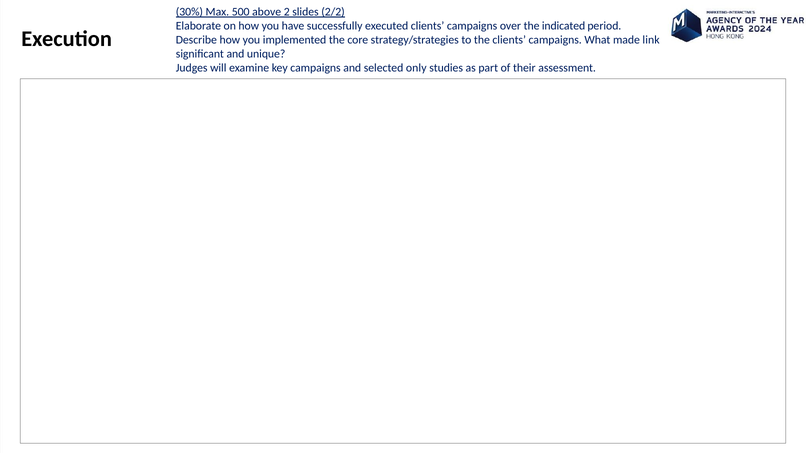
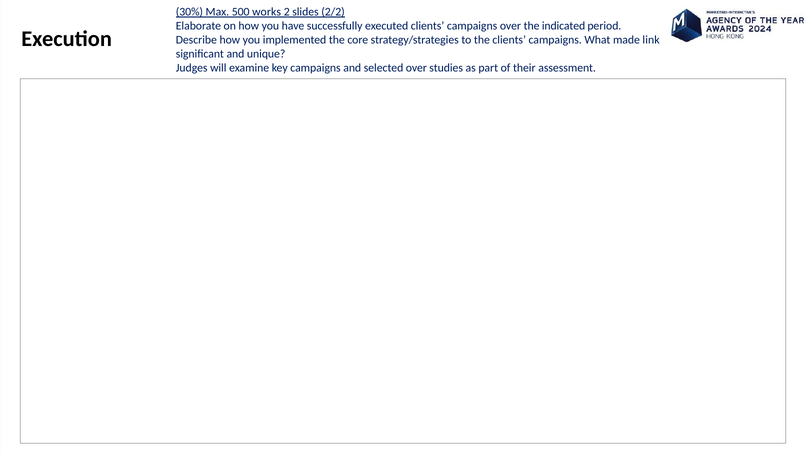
above: above -> works (267, 12)
selected only: only -> over (416, 68)
